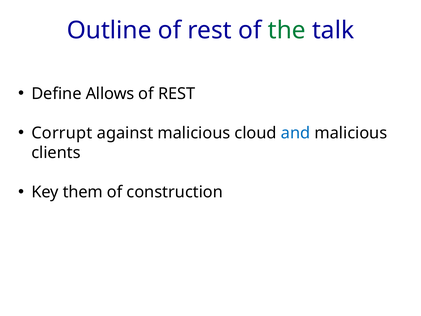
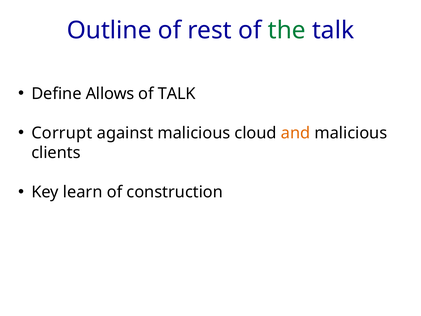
REST: REST -> TALK (177, 94)
and colour: blue -> orange (296, 133)
them: them -> learn (83, 192)
